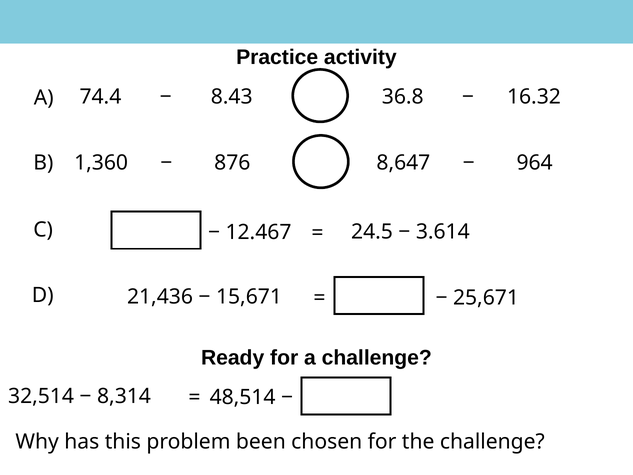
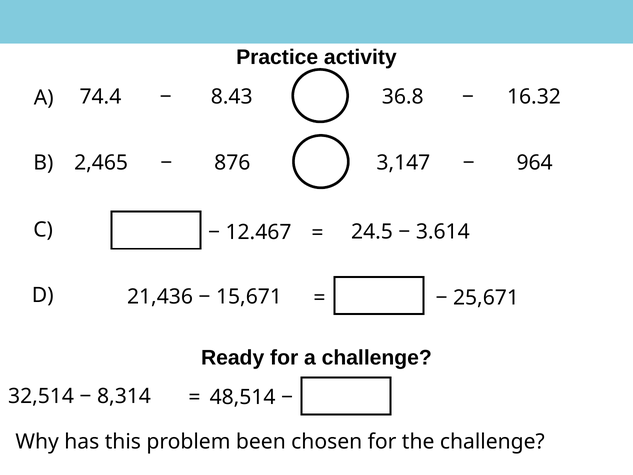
1,360: 1,360 -> 2,465 (101, 163)
8,647: 8,647 -> 3,147 (403, 163)
